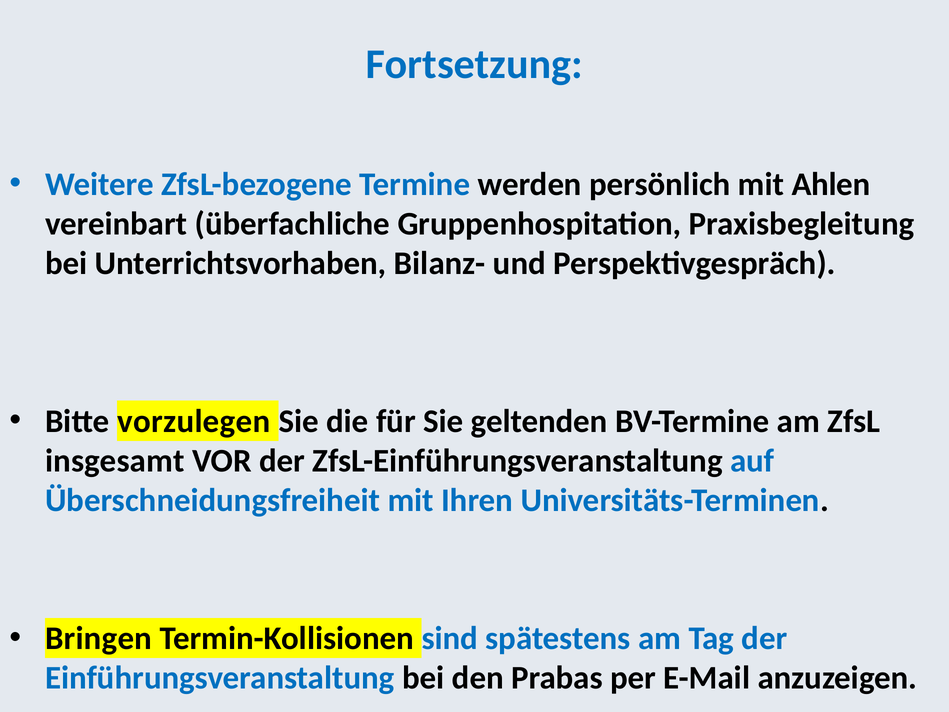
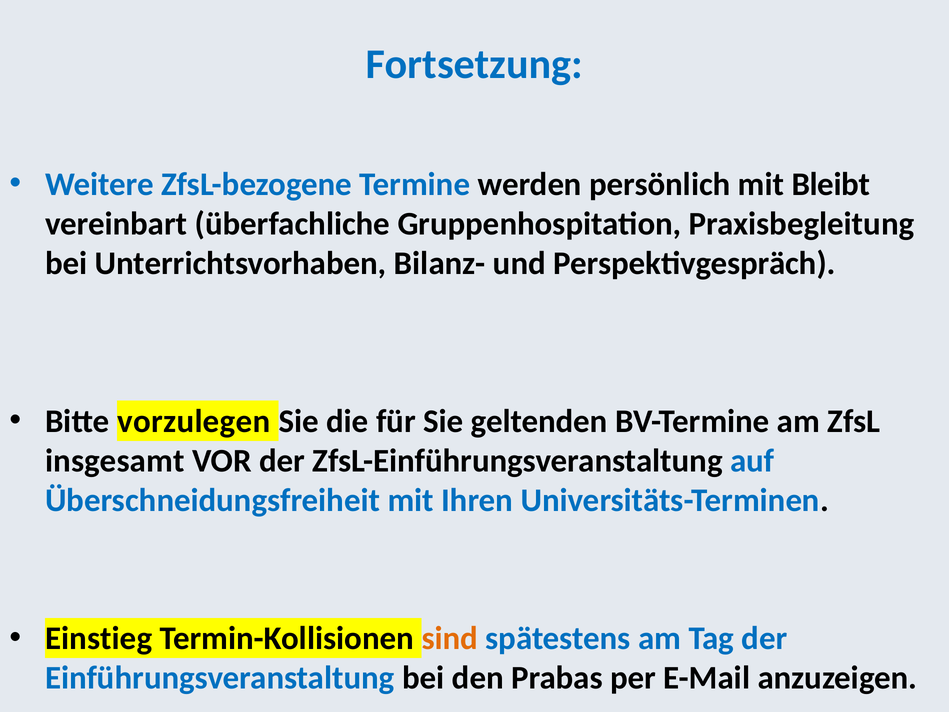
Ahlen: Ahlen -> Bleibt (831, 184)
Bringen: Bringen -> Einstieg (99, 638)
sind colour: blue -> orange (450, 638)
